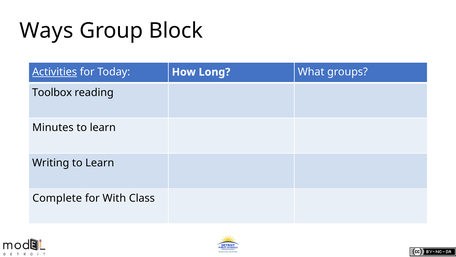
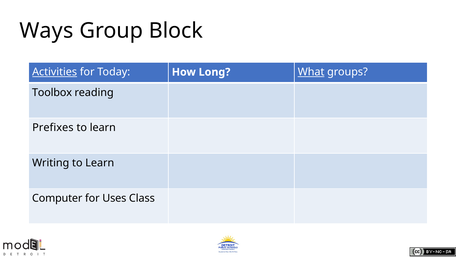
What underline: none -> present (311, 72)
Minutes: Minutes -> Prefixes (53, 127)
Complete: Complete -> Computer (57, 198)
With: With -> Uses (114, 198)
